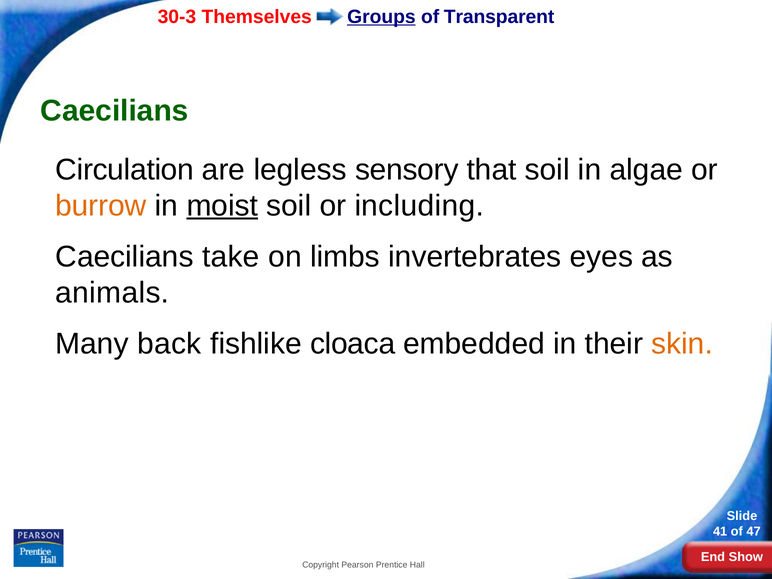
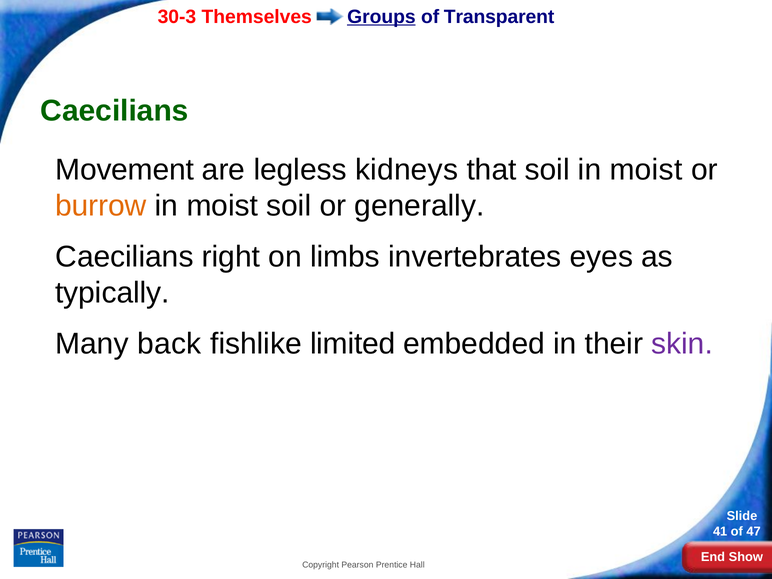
Circulation: Circulation -> Movement (125, 170)
sensory: sensory -> kidneys (407, 170)
algae: algae -> moist (646, 170)
moist underline: present -> none (222, 206)
including: including -> generally (419, 206)
take: take -> right (231, 257)
animals: animals -> typically (112, 293)
cloaca: cloaca -> limited (353, 344)
skin colour: orange -> purple (682, 344)
